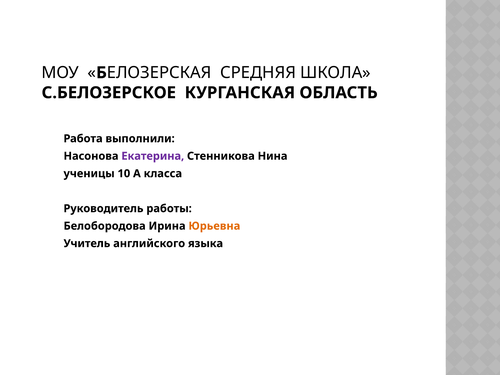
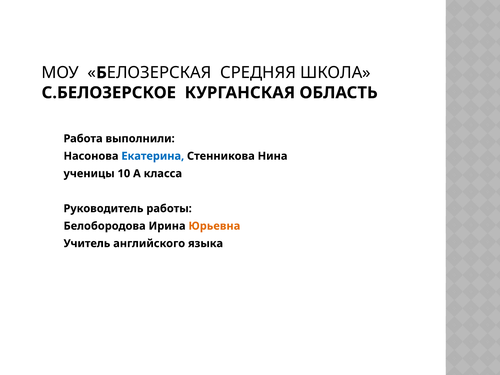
Екатерина colour: purple -> blue (153, 156)
